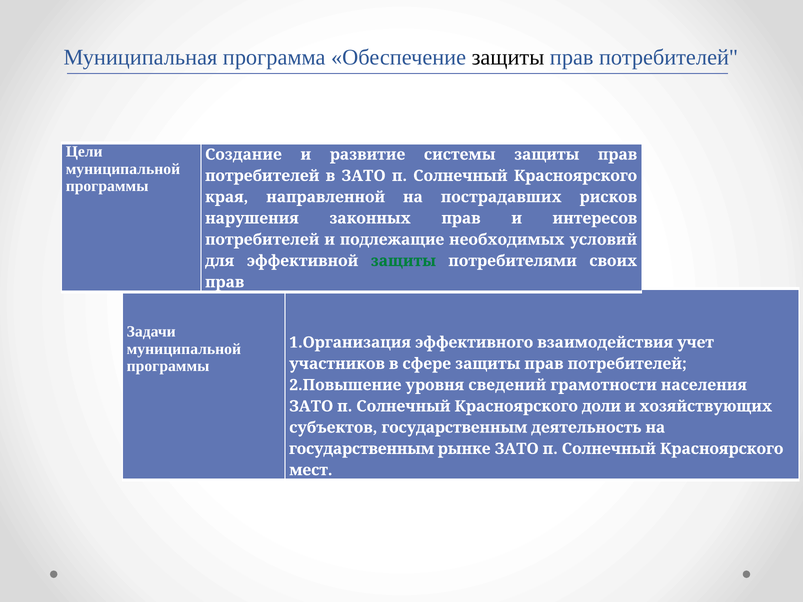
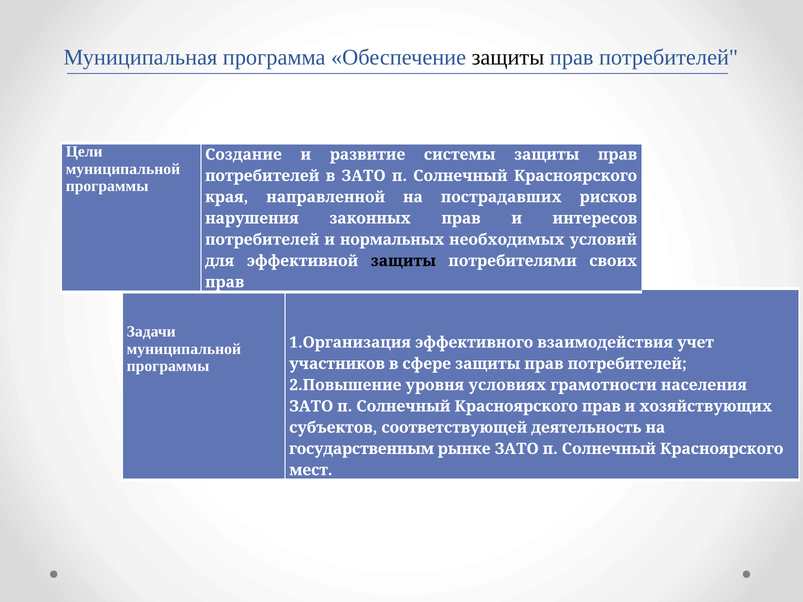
подлежащие: подлежащие -> нормальных (392, 240)
защиты colour: green -> black (403, 261)
сведений: сведений -> условиях (507, 385)
Красноярского доли: доли -> прав (601, 406)
субъектов государственным: государственным -> соответствующей (454, 428)
